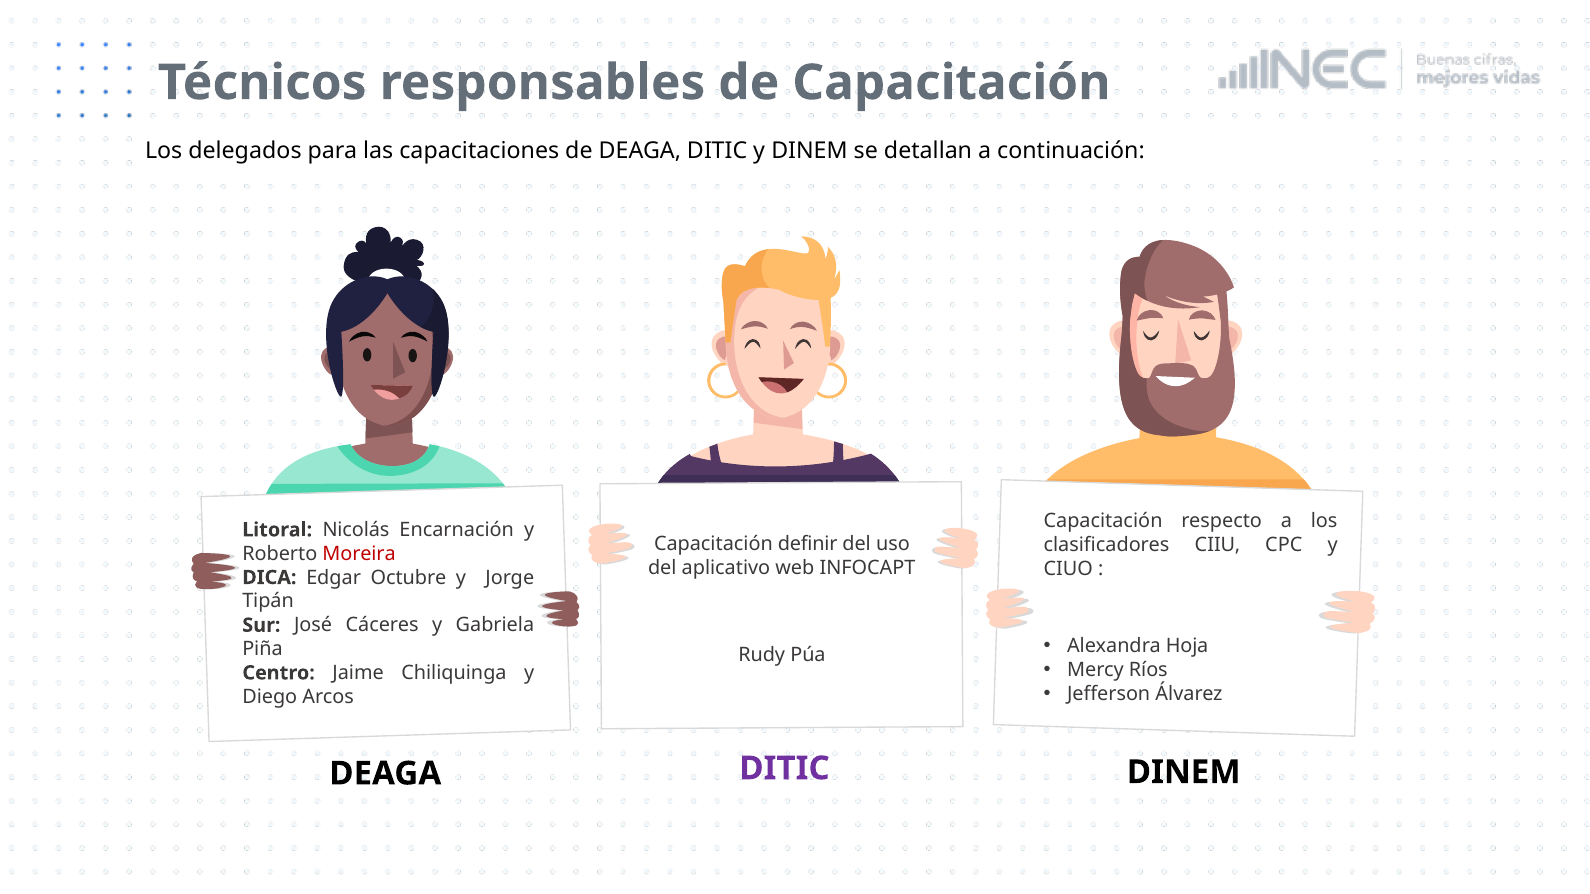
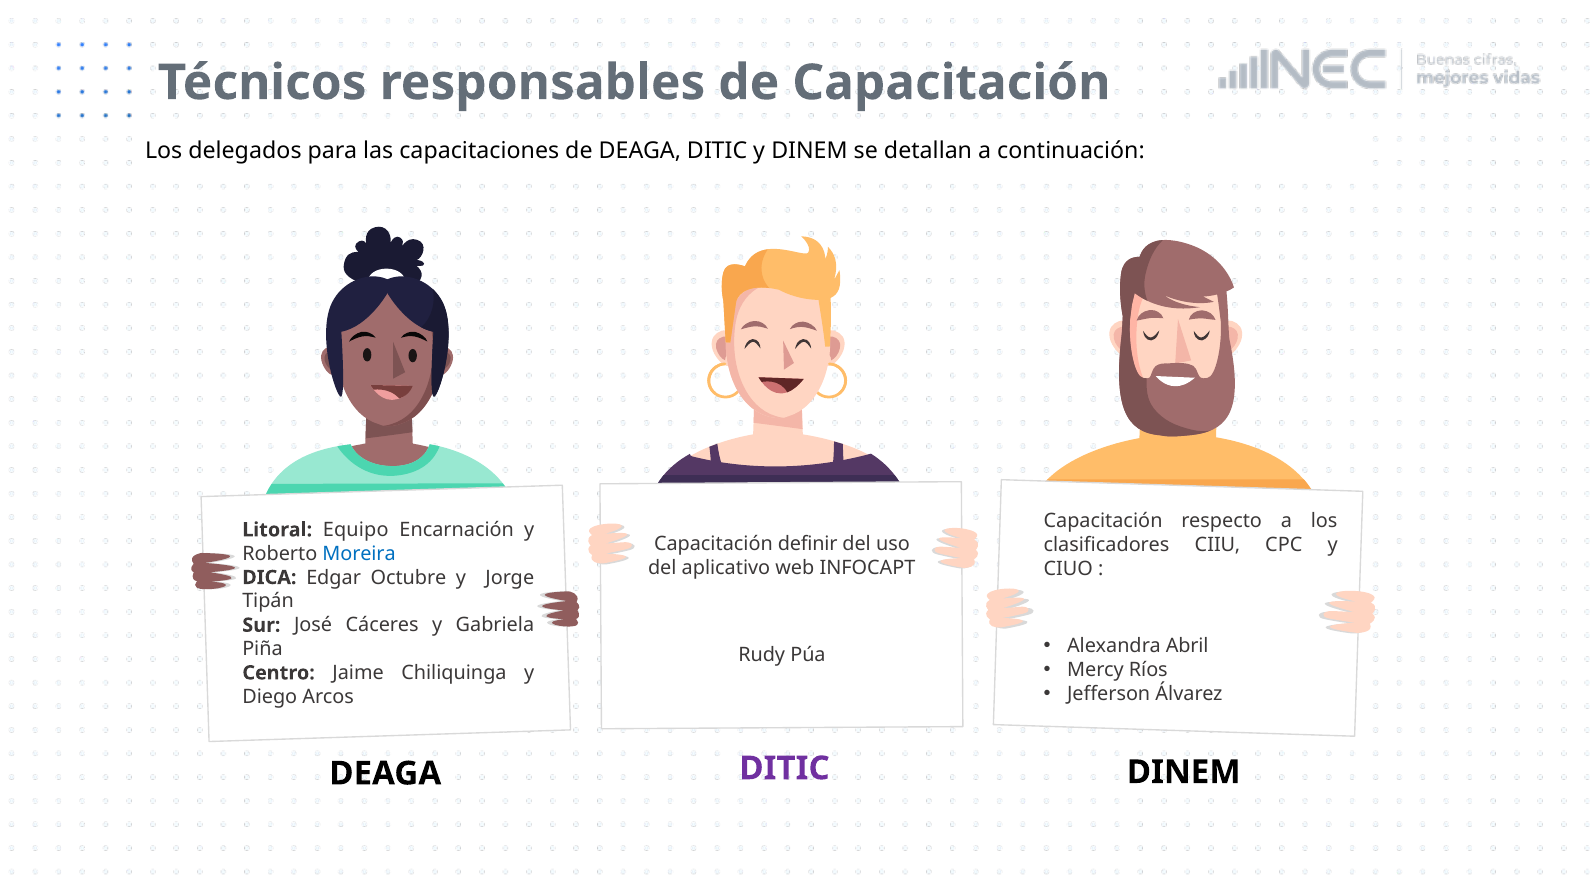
Nicolás: Nicolás -> Equipo (356, 530)
Moreira colour: red -> blue (359, 554)
Hoja: Hoja -> Abril (1187, 646)
